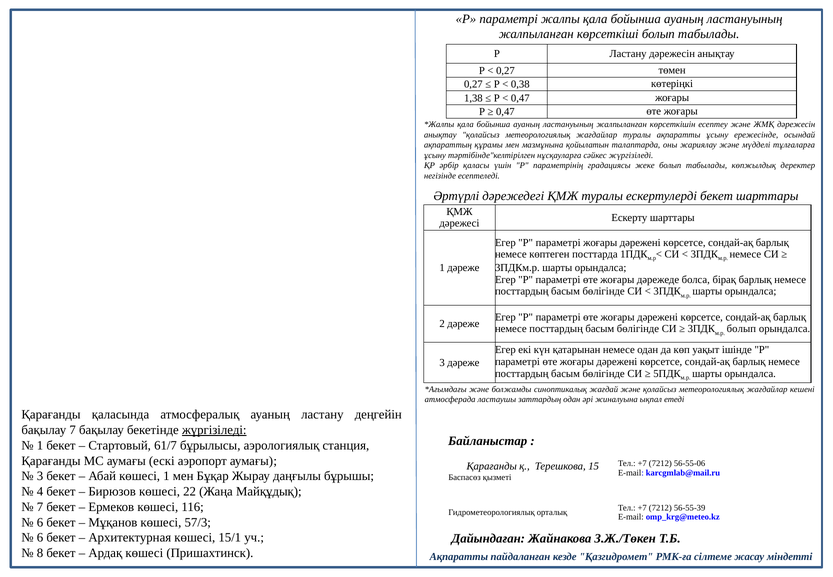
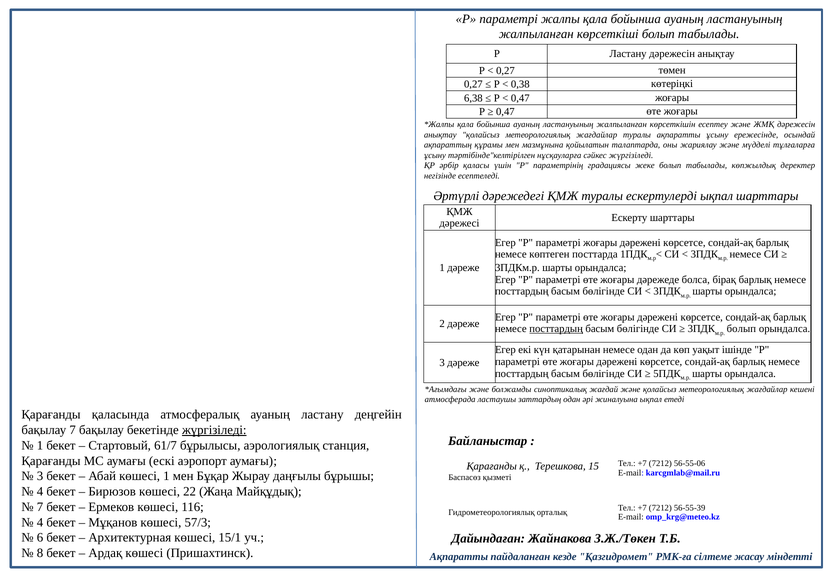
1,38: 1,38 -> 6,38 (473, 98)
ескертулерді бекет: бекет -> ықпал (717, 196)
посттардың underline: none -> present (556, 329)
6: 6 -> 4 (40, 522)
